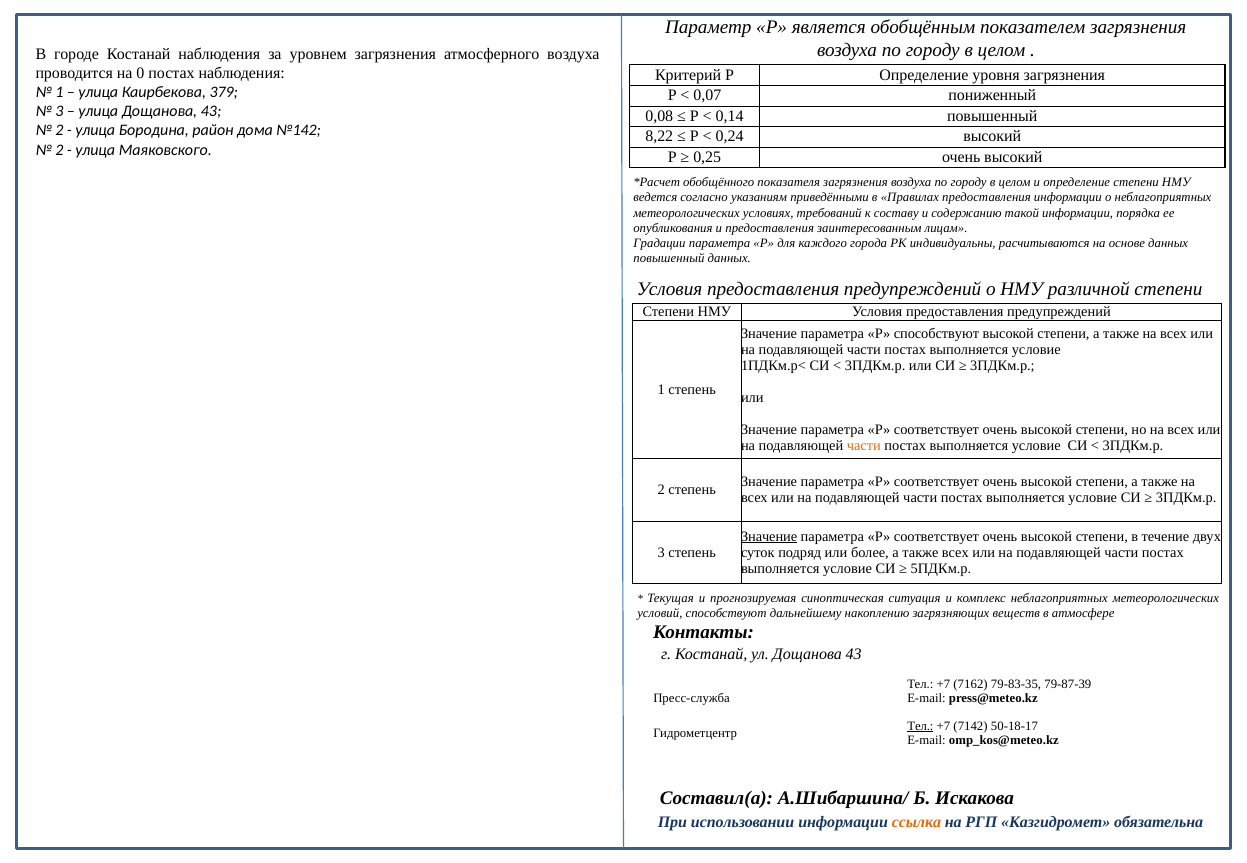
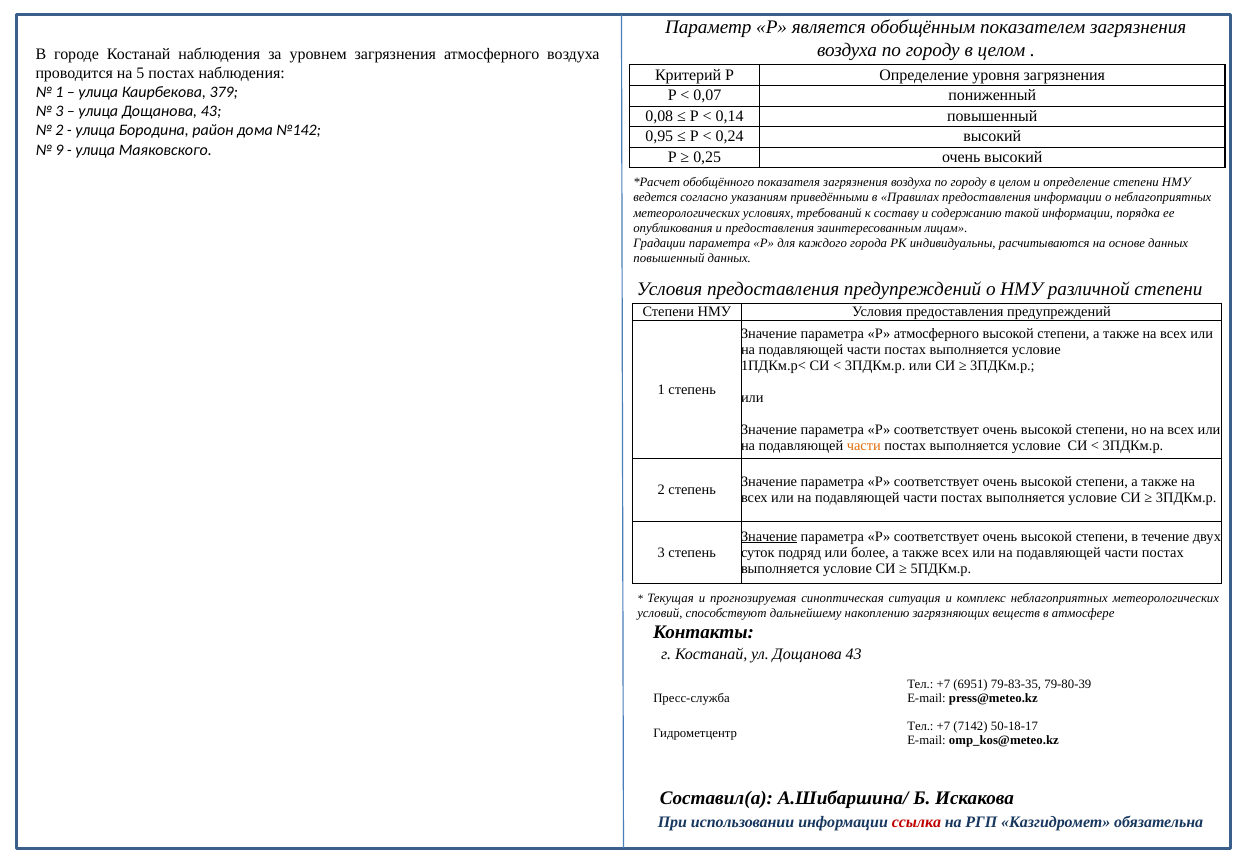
0: 0 -> 5 (140, 73)
8,22: 8,22 -> 0,95 (659, 137)
2: 2 -> 9 (59, 150)
Р способствуют: способствуют -> атмосферного (936, 334)
7162: 7162 -> 6951 (971, 684)
79-87-39: 79-87-39 -> 79-80-39 (1068, 684)
Тел underline: present -> none (920, 726)
ссылка colour: orange -> red (916, 822)
